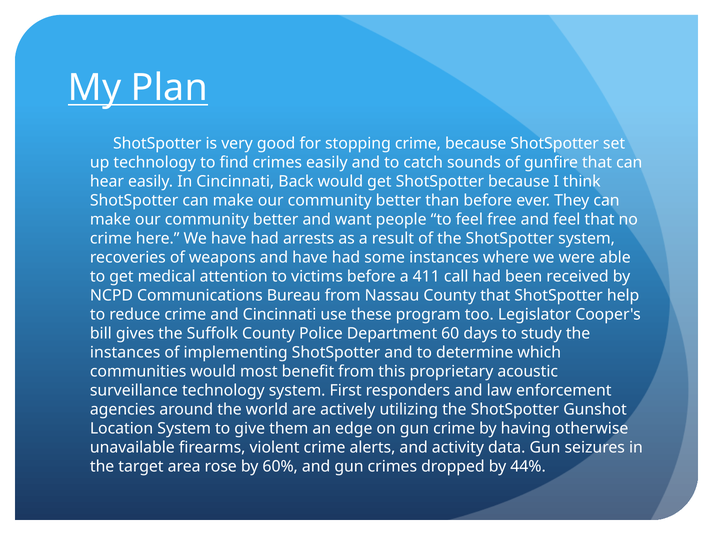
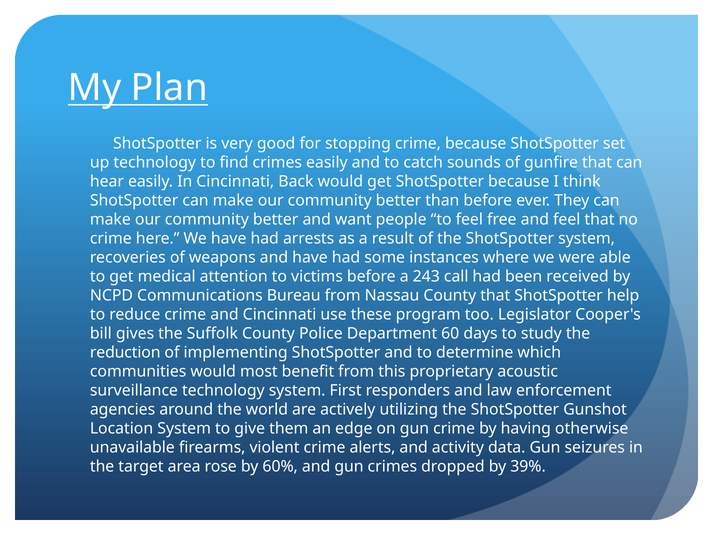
411: 411 -> 243 (426, 276)
instances: instances -> reduction (125, 352)
44%: 44% -> 39% (528, 466)
